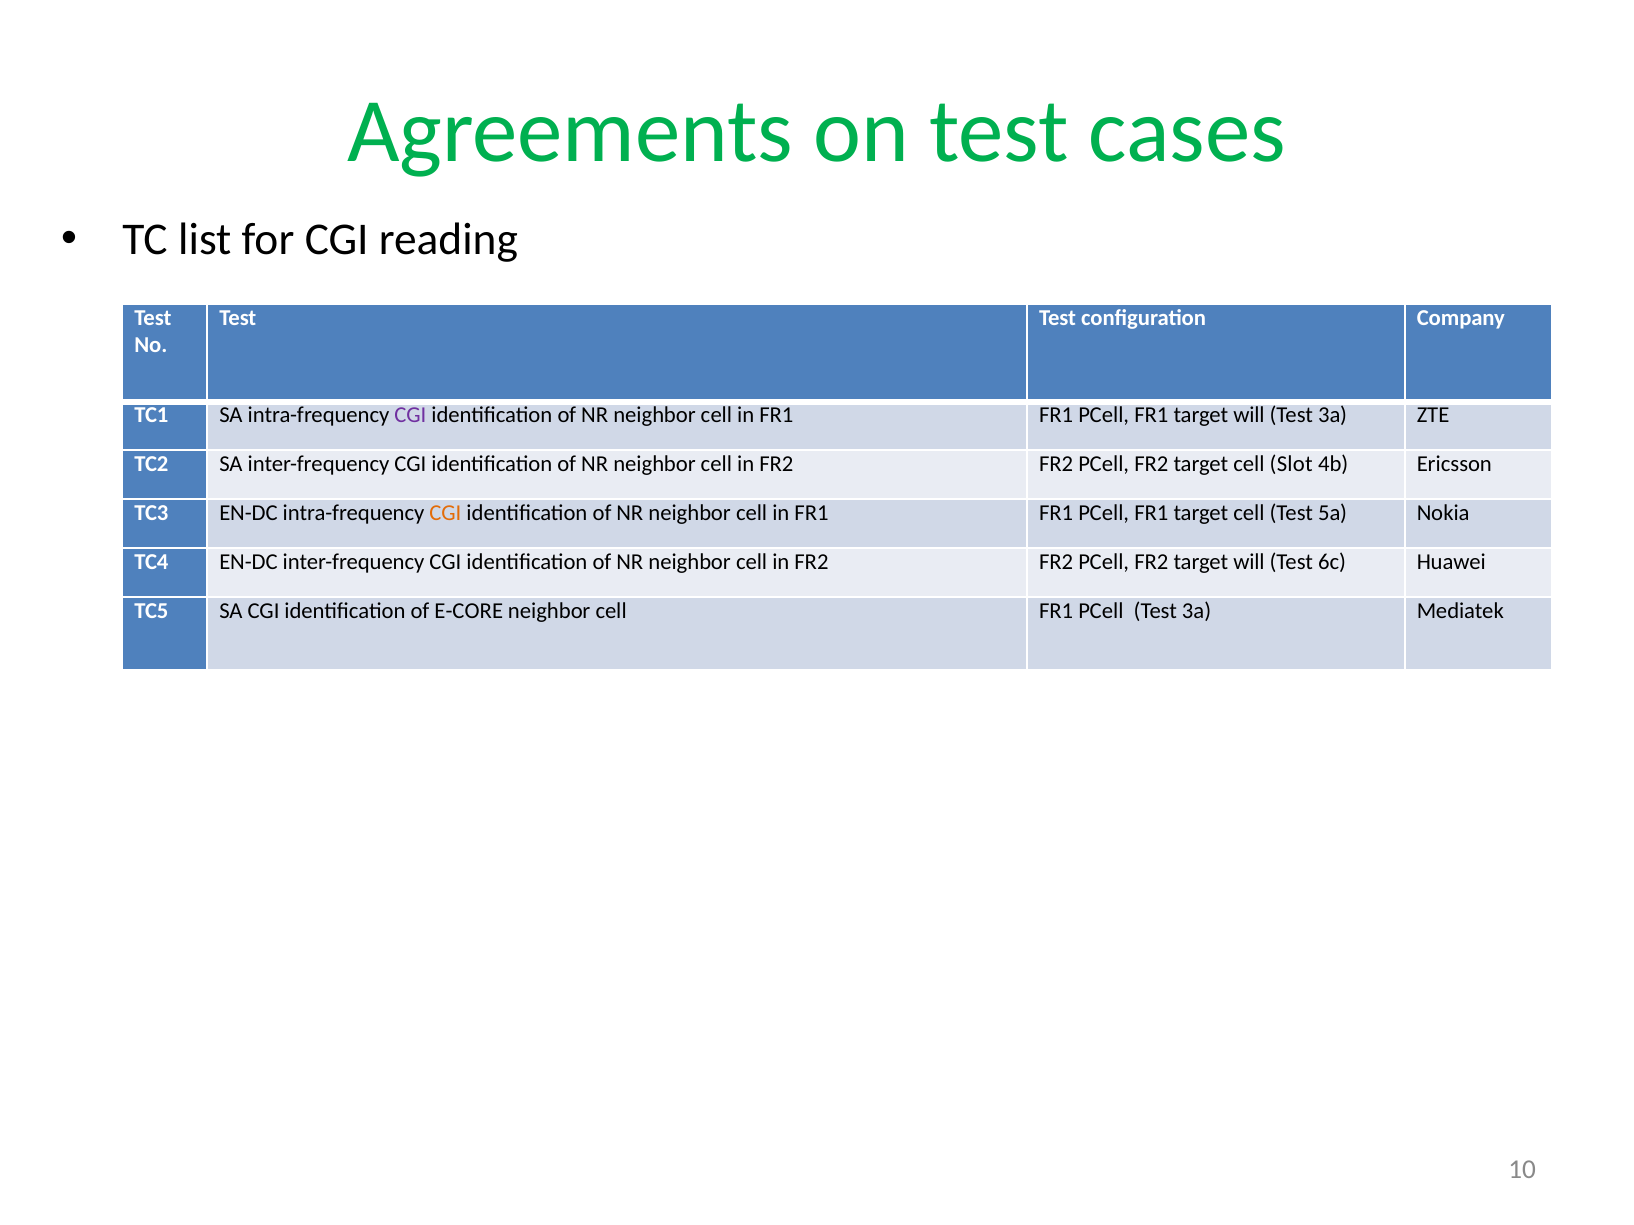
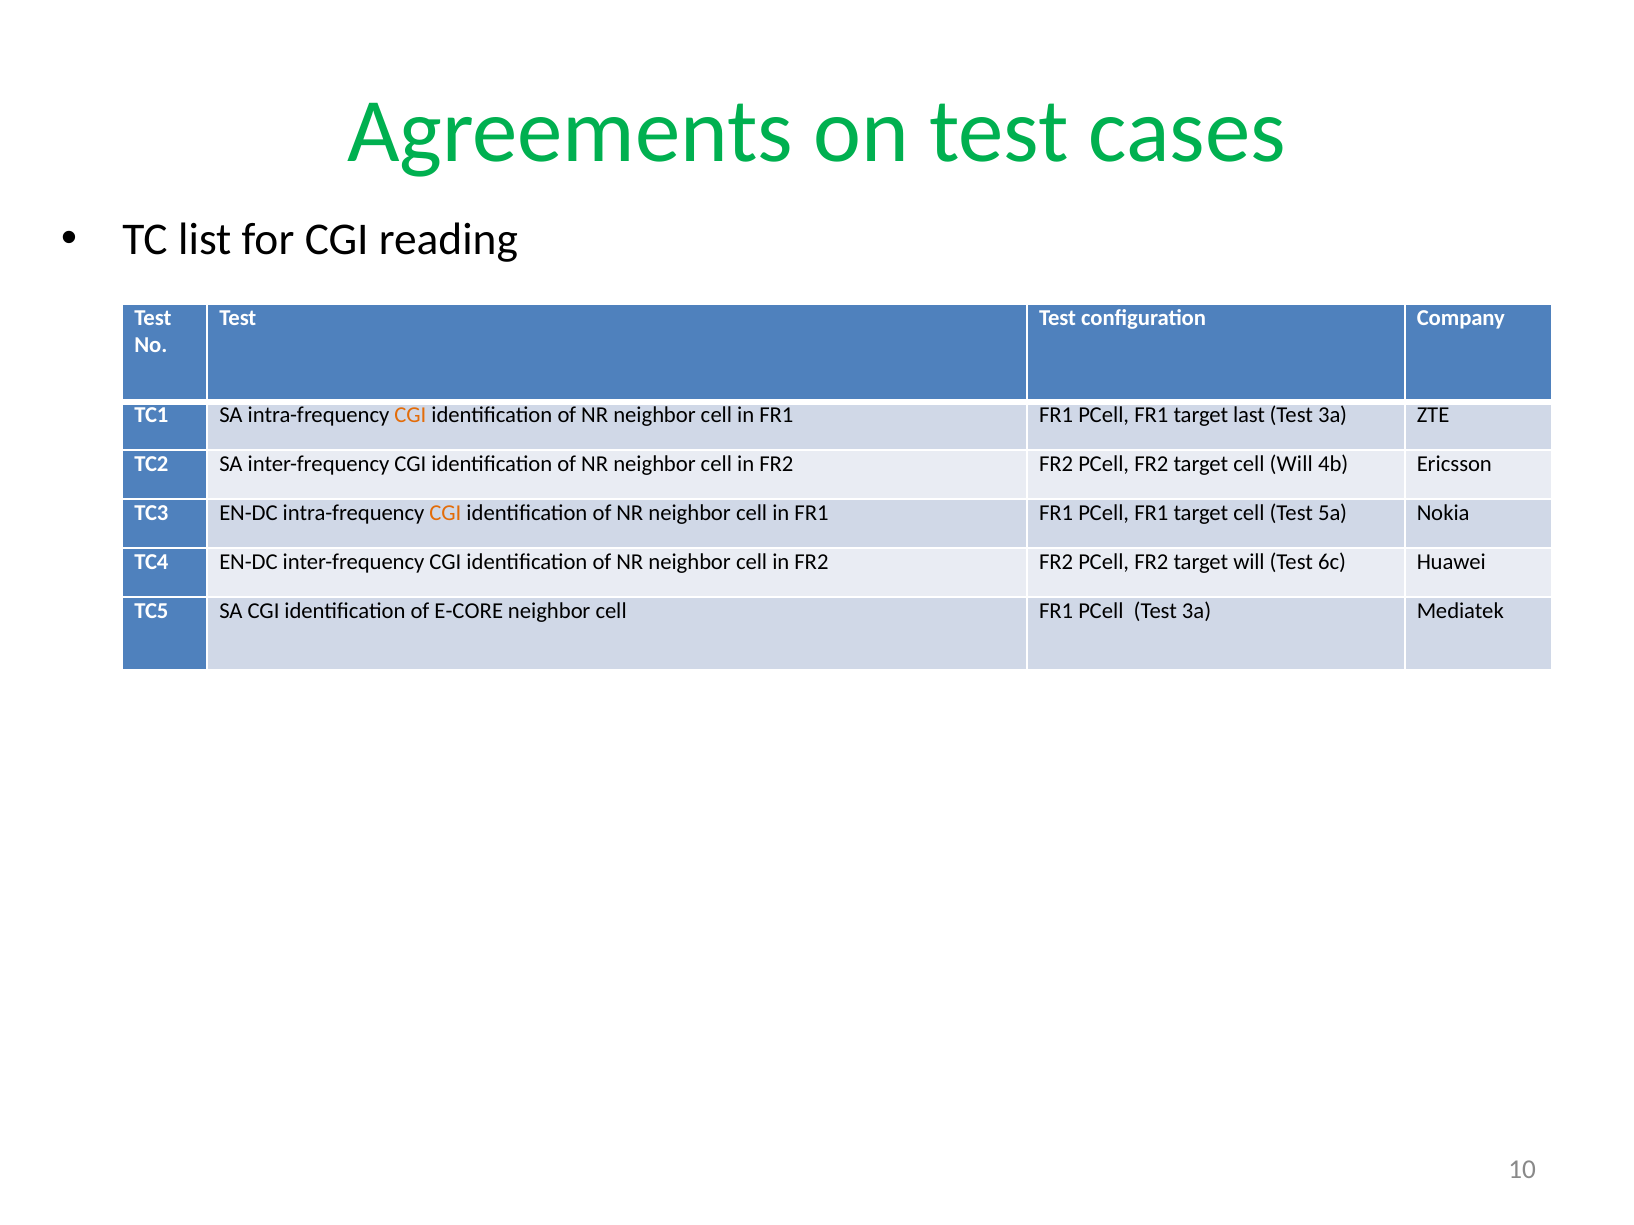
CGI colour: purple -> orange (410, 416)
FR1 target will: will -> last (1249, 416)
cell Slot: Slot -> Will (1291, 465)
